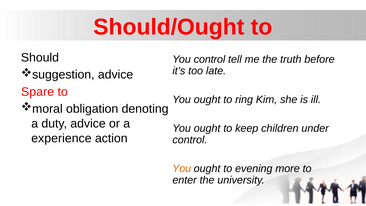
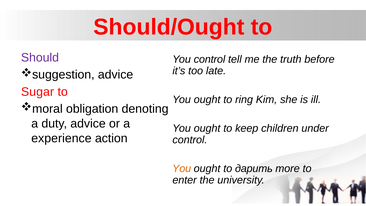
Should colour: black -> purple (40, 58)
Spare: Spare -> Sugar (38, 92)
evening: evening -> дарить (254, 169)
